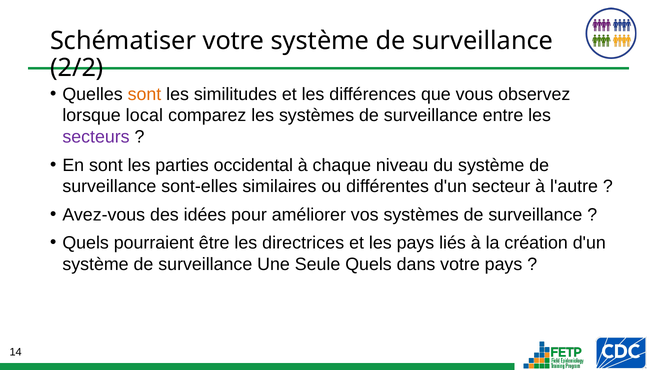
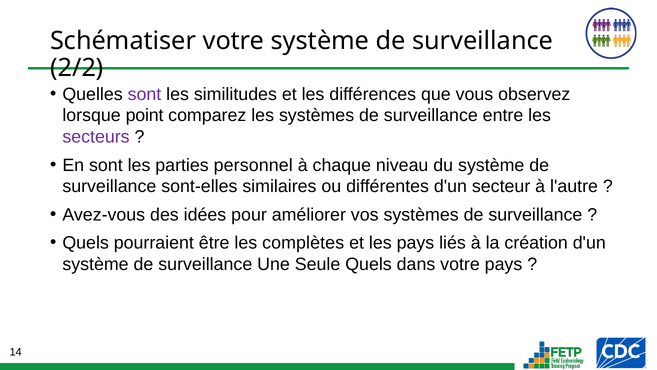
sont colour: orange -> purple (144, 94)
local: local -> point (145, 115)
occidental: occidental -> personnel (253, 165)
directrices: directrices -> complètes (303, 243)
